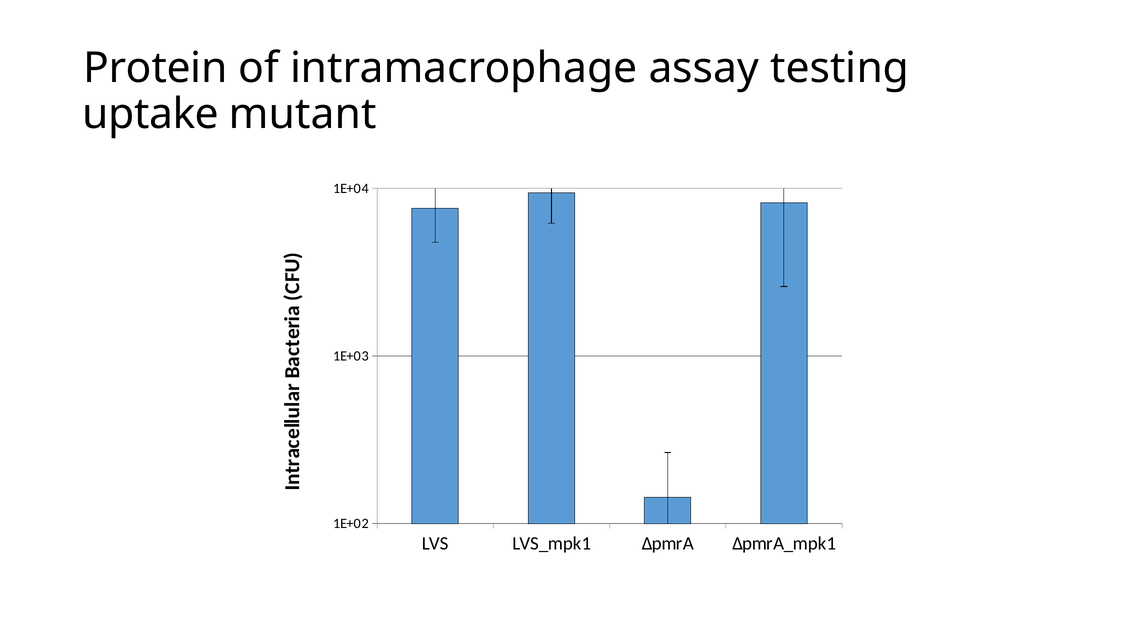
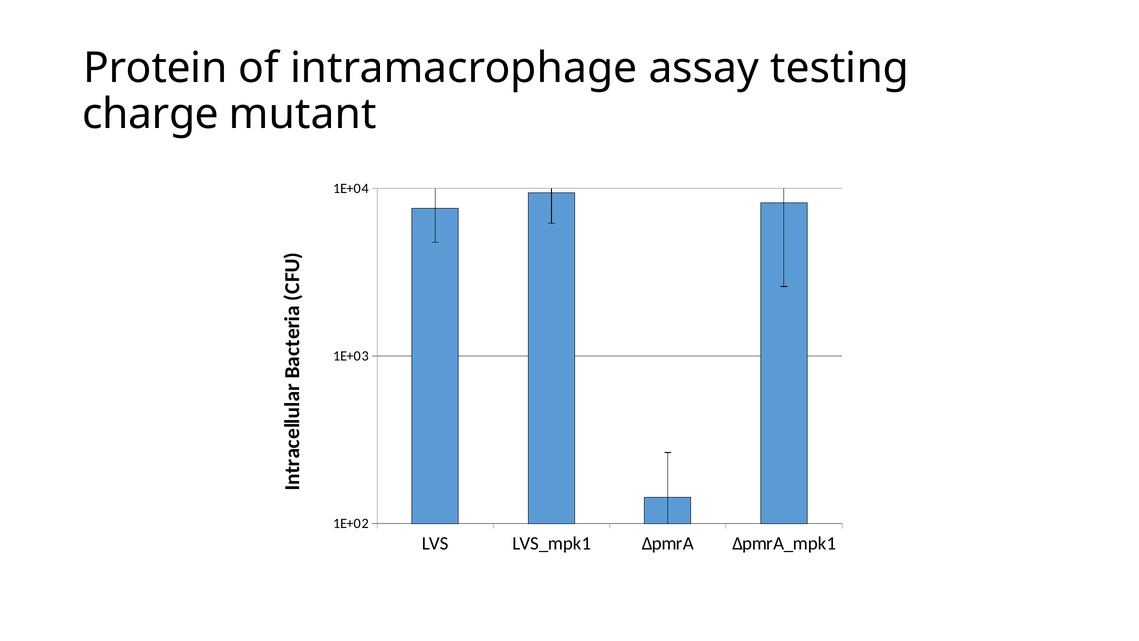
uptake: uptake -> charge (151, 114)
